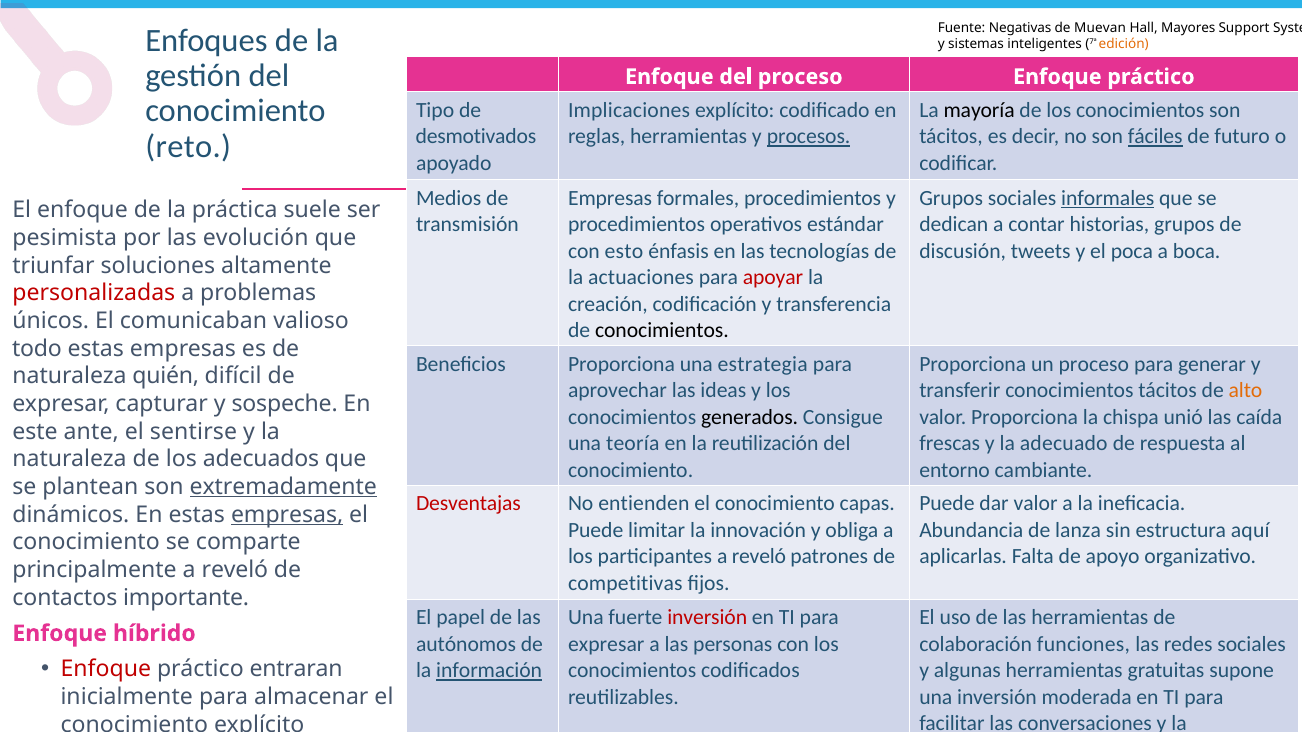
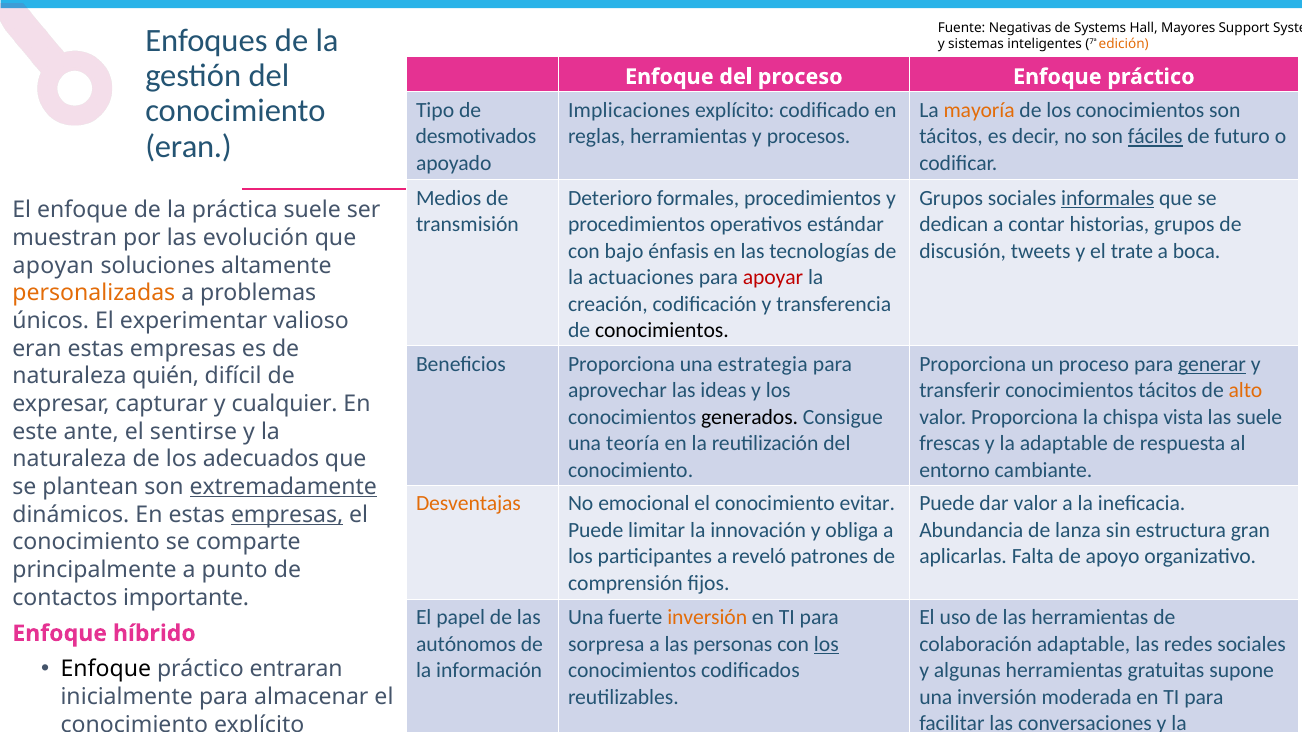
de Muevan: Muevan -> Systems (1100, 28)
mayoría colour: black -> orange (979, 110)
procesos underline: present -> none (809, 137)
reto: reto -> eran (188, 146)
Empresas: Empresas -> Deterioro (610, 198)
pesimista: pesimista -> muestran (65, 238)
esto: esto -> bajo (624, 251)
poca: poca -> trate (1132, 251)
triunfar: triunfar -> apoyan (53, 266)
personalizadas colour: red -> orange (94, 293)
comunicaban: comunicaban -> experimentar (194, 321)
todo: todo -> eran (37, 349)
generar underline: none -> present (1212, 364)
sospeche: sospeche -> cualquier (285, 404)
unió: unió -> vista (1183, 417)
las caída: caída -> suele (1259, 417)
la adecuado: adecuado -> adaptable (1064, 444)
Desventajas colour: red -> orange (468, 504)
entienden: entienden -> emocional (644, 504)
capas: capas -> evitar (867, 504)
aquí: aquí -> gran (1250, 531)
principalmente a reveló: reveló -> punto (235, 570)
competitivas: competitivas -> comprensión (625, 584)
inversión colour: red -> orange (707, 618)
expresar: expresar -> sorpresa (606, 644)
los underline: none -> present (826, 644)
colaboración funciones: funciones -> adaptable (1084, 644)
Enfoque colour: red -> black (106, 670)
información underline: present -> none (489, 671)
